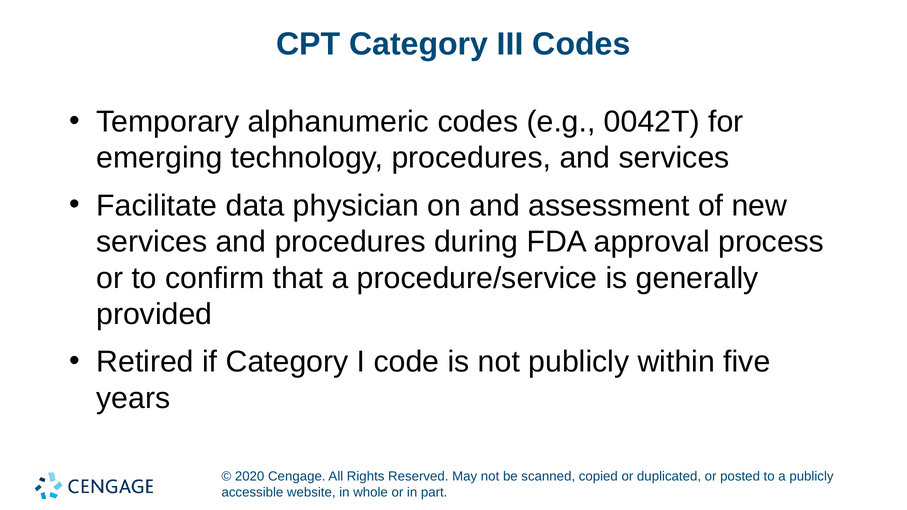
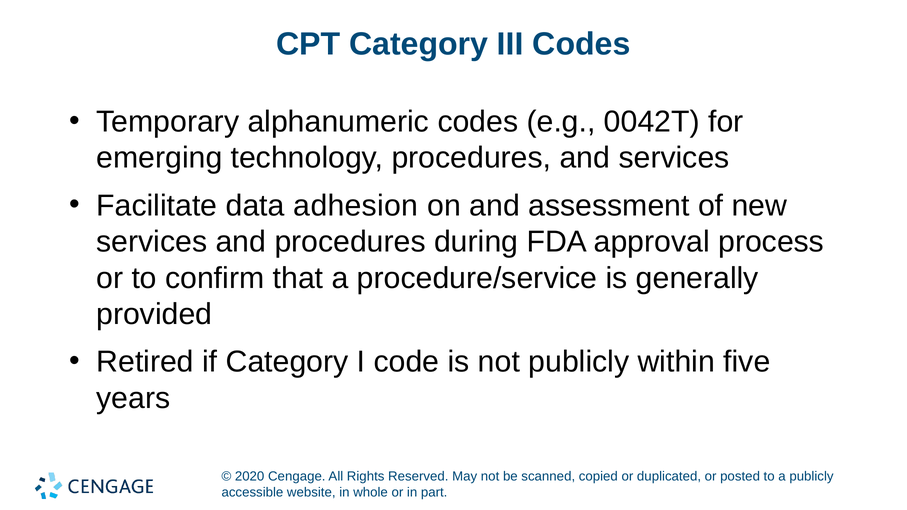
physician: physician -> adhesion (356, 206)
